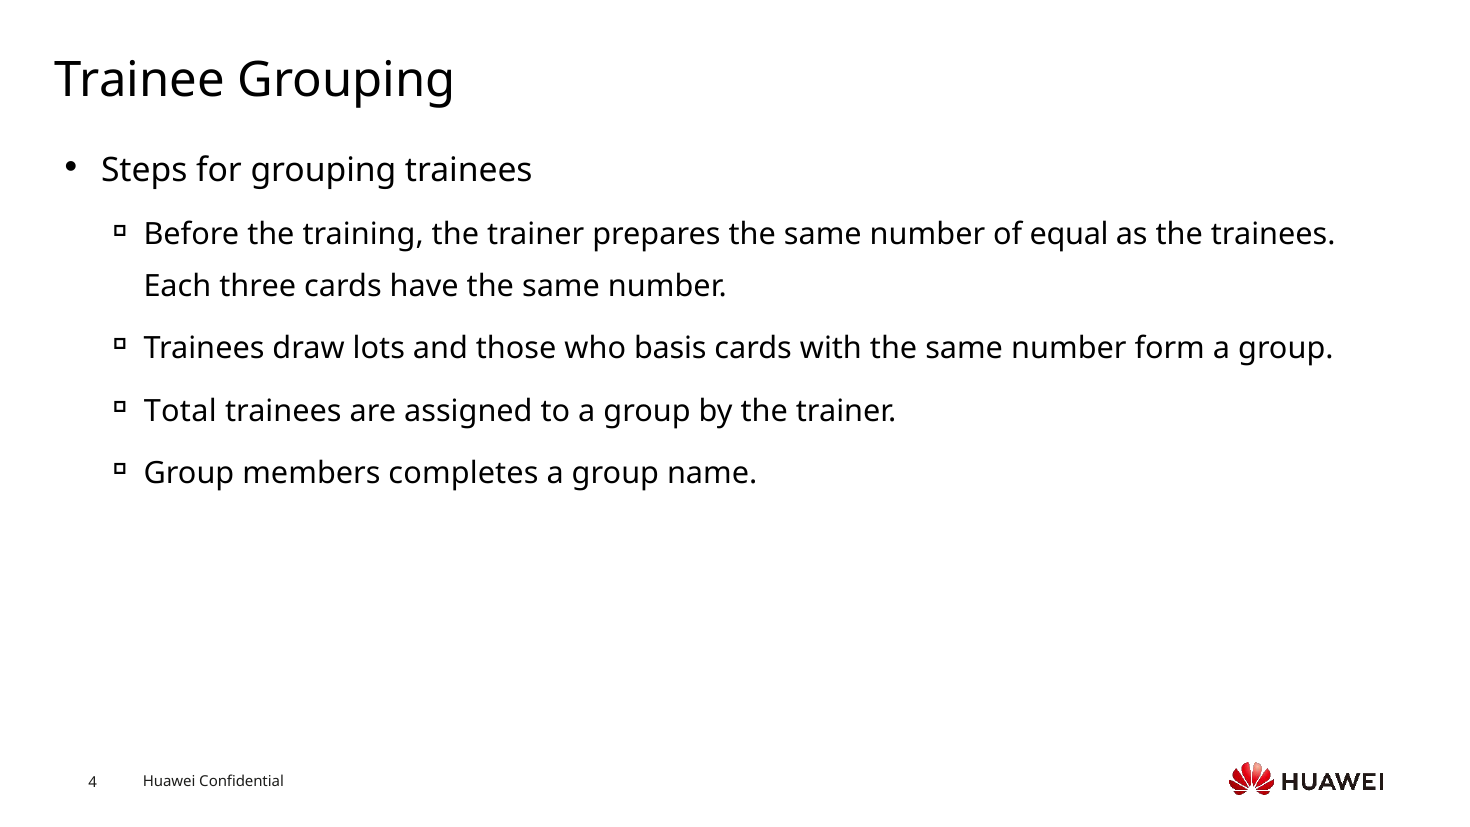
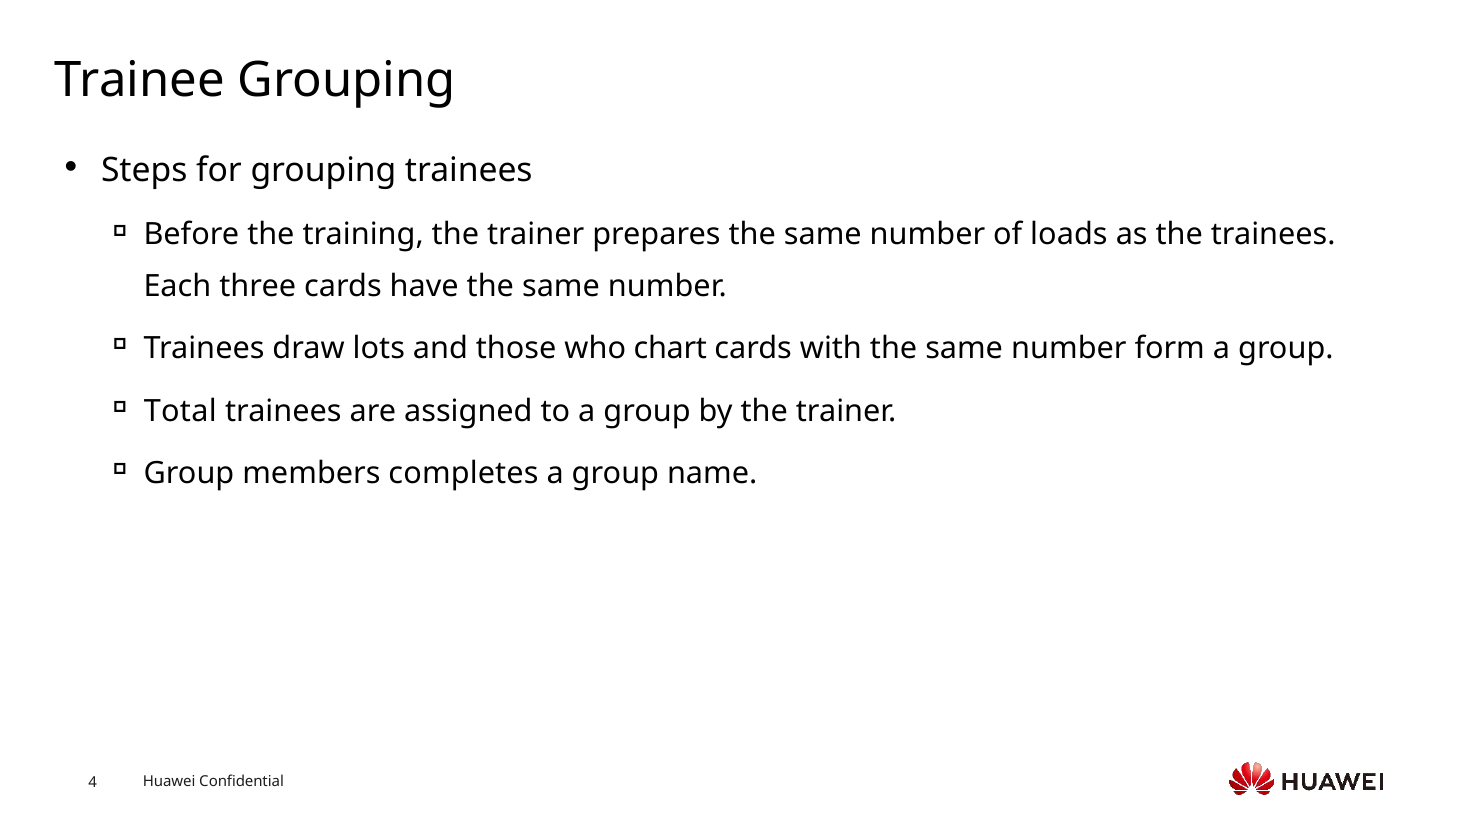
equal: equal -> loads (1069, 235)
basis: basis -> chart (670, 348)
